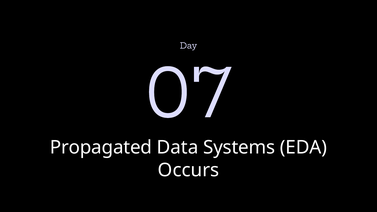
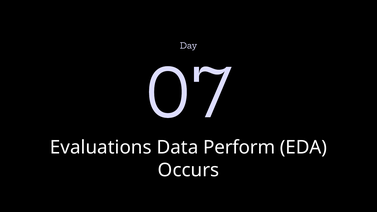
Propagated: Propagated -> Evaluations (101, 148)
Systems: Systems -> Perform (239, 148)
